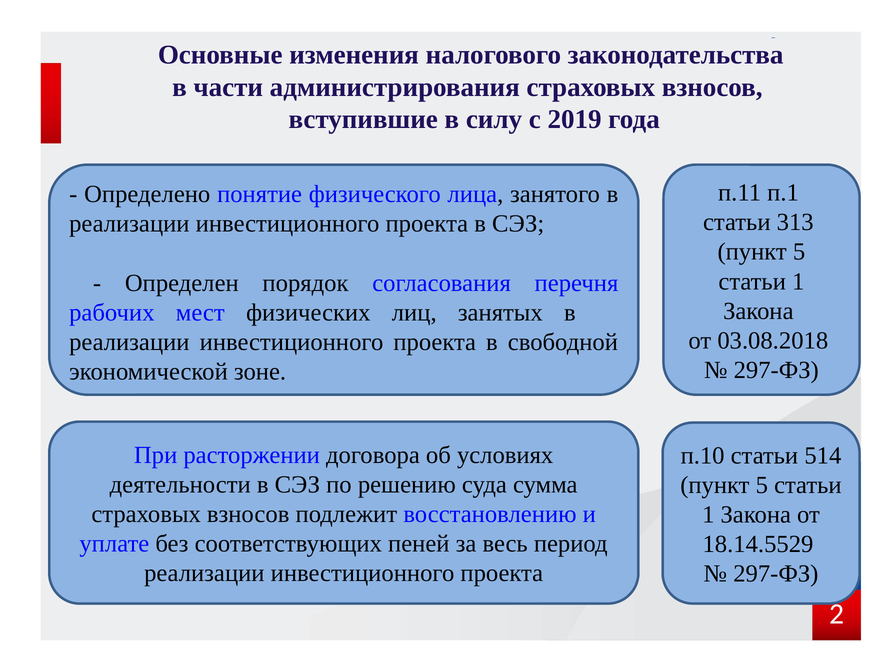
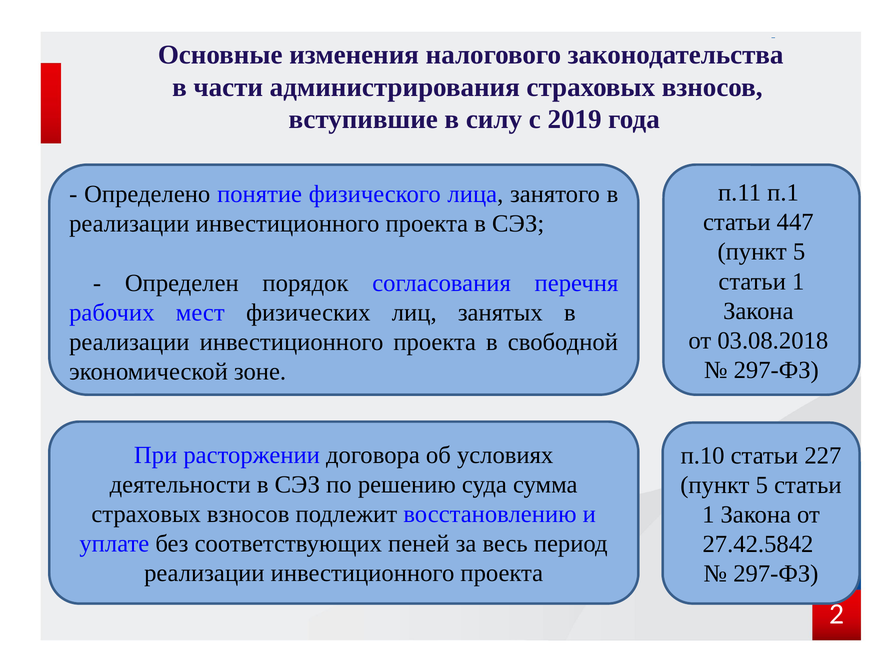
313: 313 -> 447 (795, 223)
514: 514 -> 227 (823, 456)
18.14.5529: 18.14.5529 -> 27.42.5842 (758, 545)
